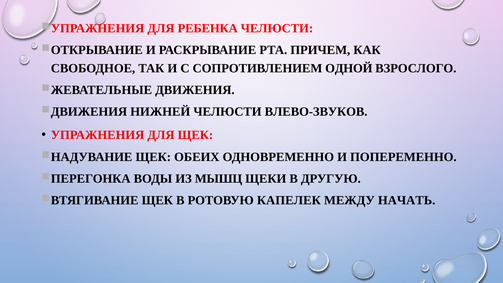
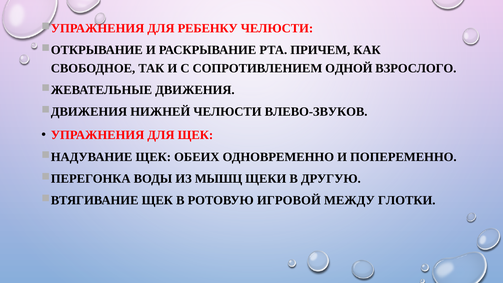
РЕБЕНКА: РЕБЕНКА -> РЕБЕНКУ (208, 28)
КАПЕЛЕК: КАПЕЛЕК -> ИГРОВОЙ (289, 200)
НАЧАТЬ: НАЧАТЬ -> ГЛОТКИ (407, 200)
